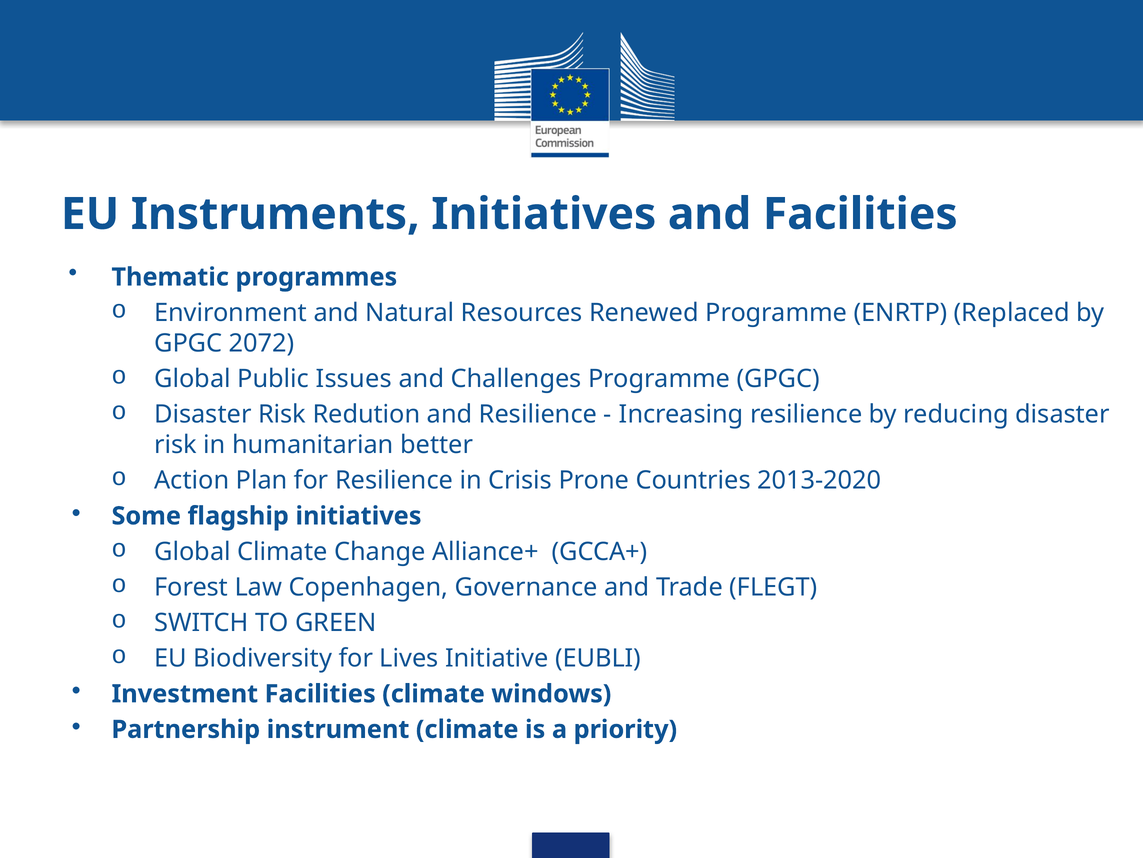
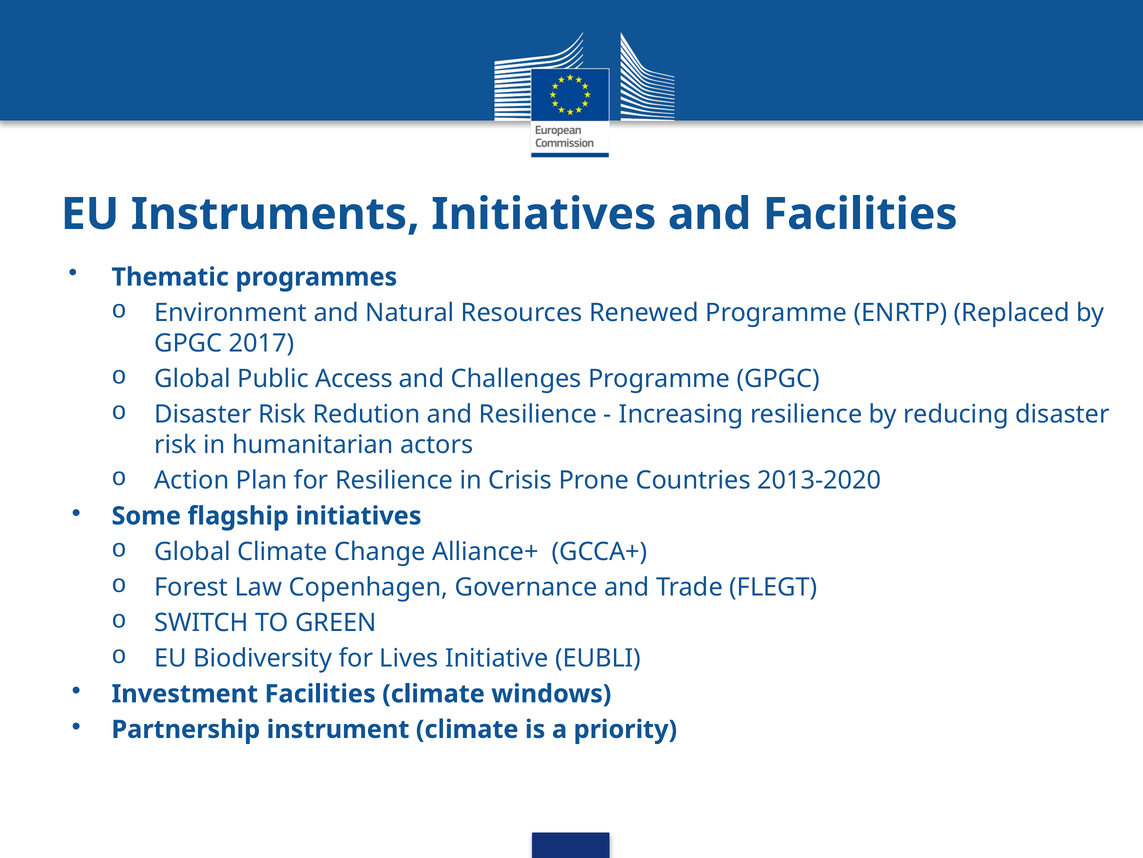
2072: 2072 -> 2017 (262, 343)
Issues: Issues -> Access (354, 378)
better: better -> actors (437, 445)
